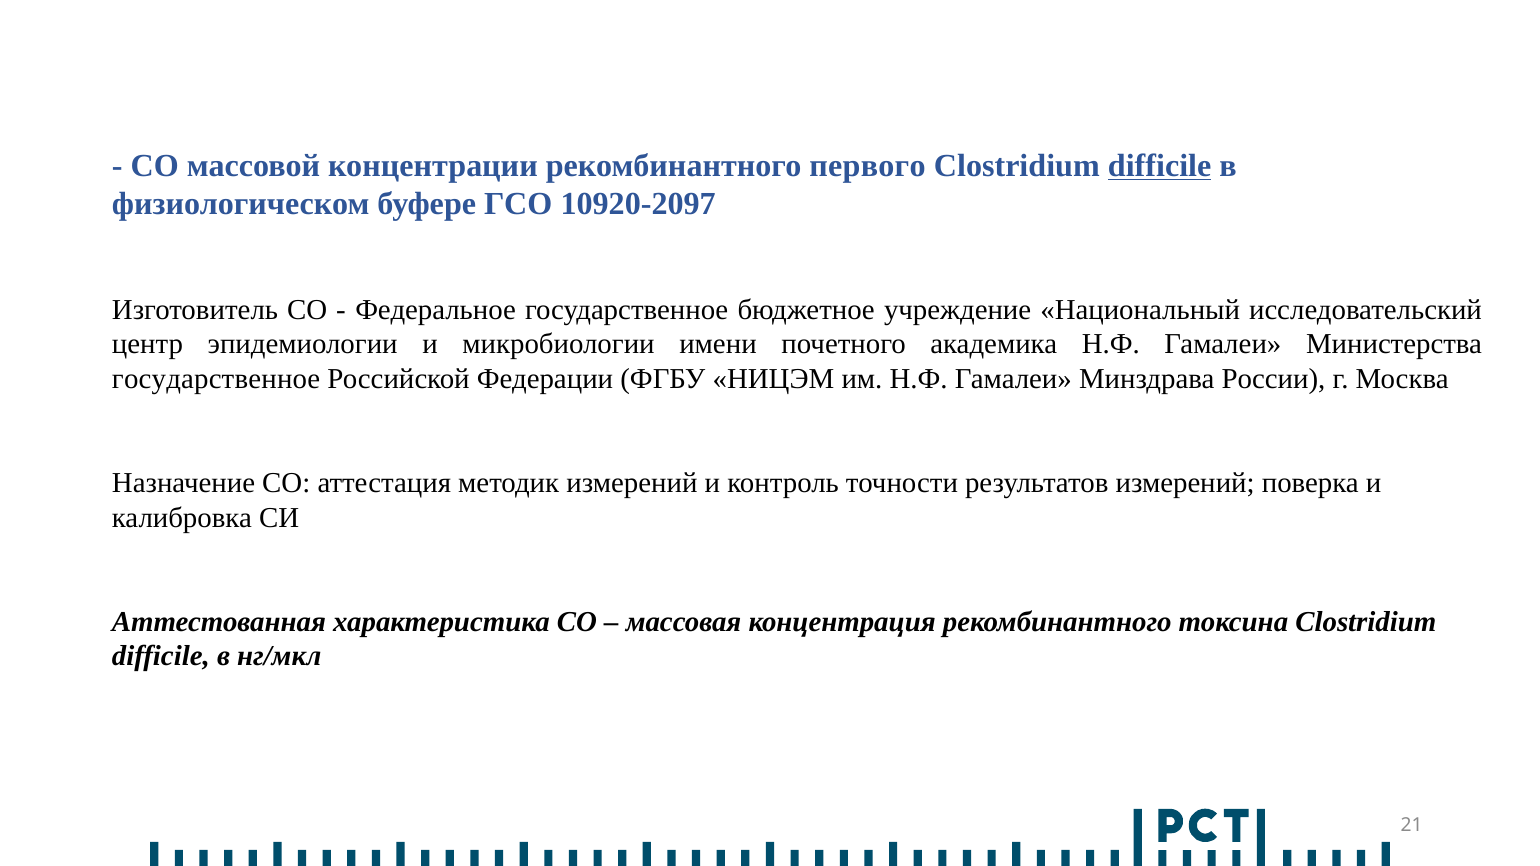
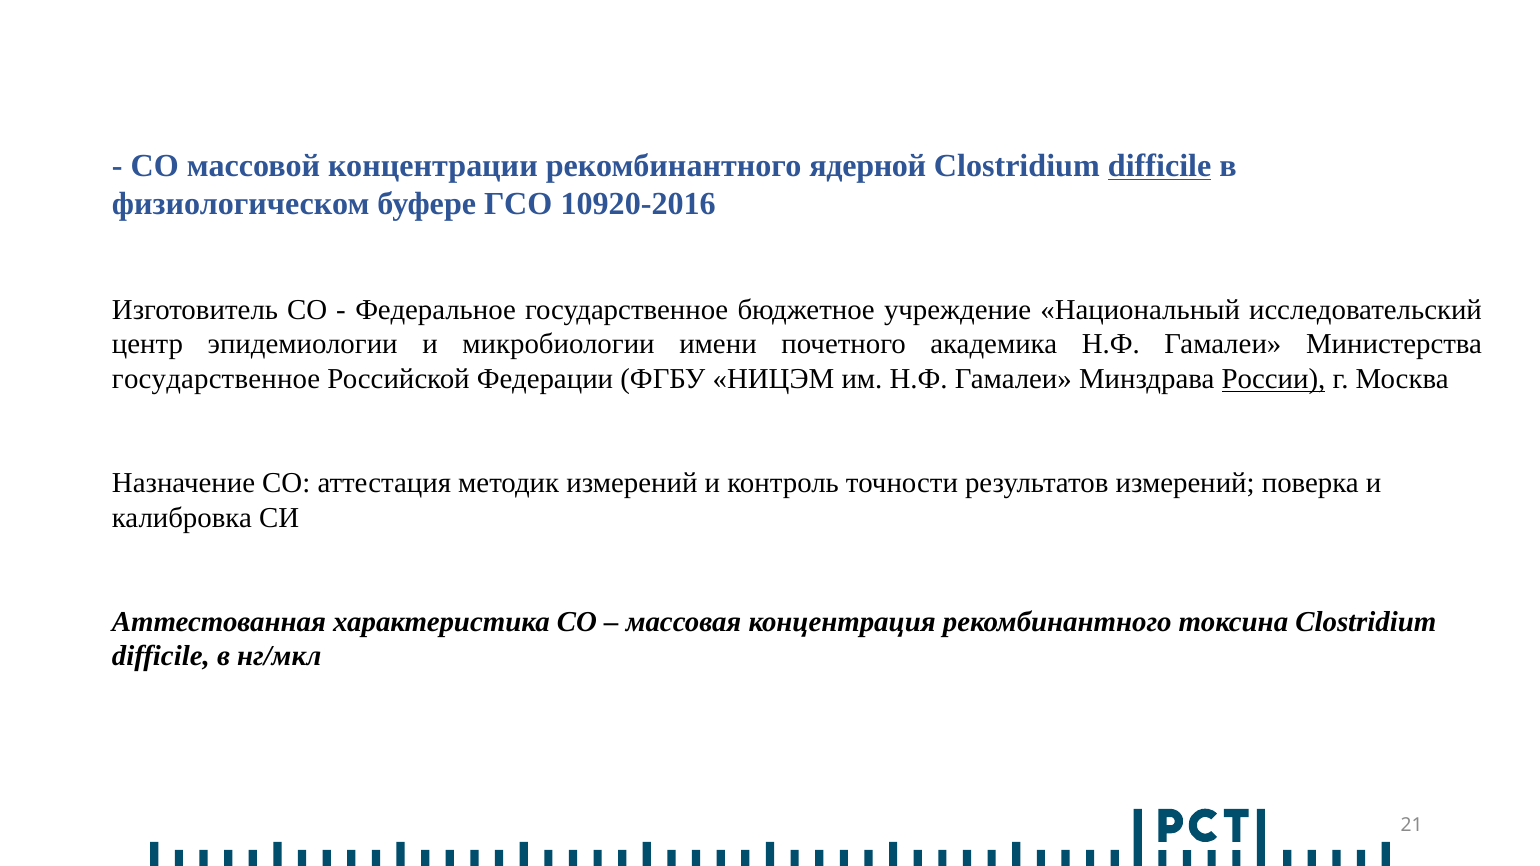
первого: первого -> ядерной (868, 166)
10920-2097: 10920-2097 -> 10920-2016 (638, 204)
России underline: none -> present (1274, 379)
